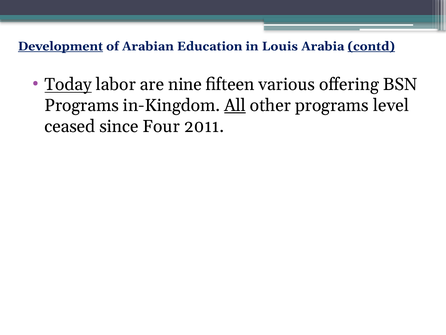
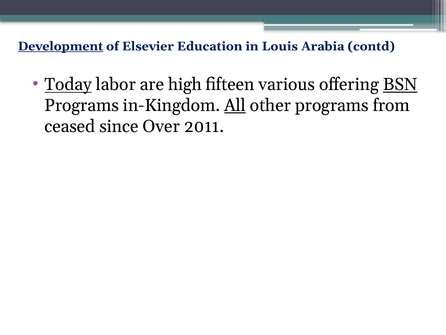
Arabian: Arabian -> Elsevier (148, 46)
contd underline: present -> none (371, 46)
nine: nine -> high (185, 84)
BSN underline: none -> present (400, 84)
level: level -> from (391, 105)
Four: Four -> Over (161, 126)
